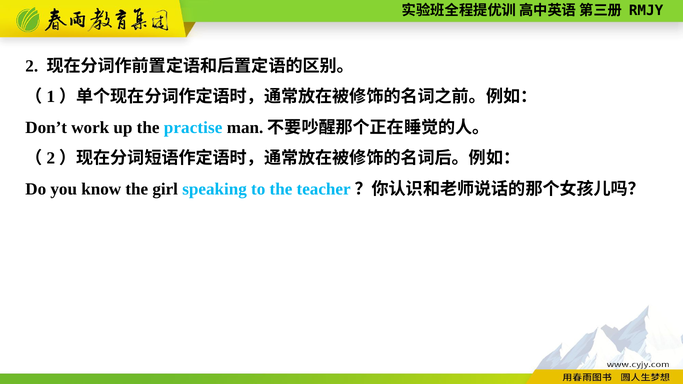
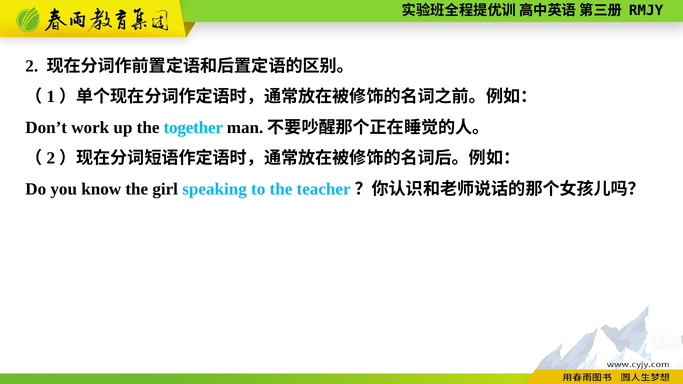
practise: practise -> together (193, 128)
